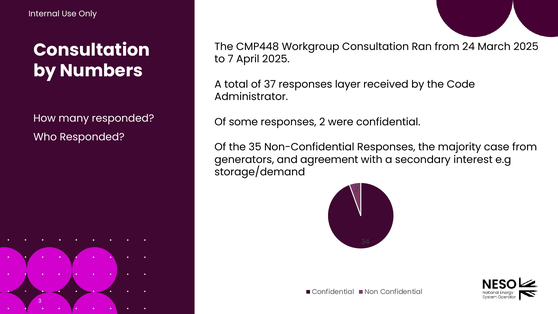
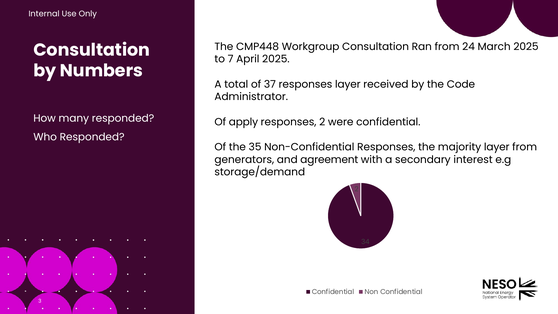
some: some -> apply (243, 122)
majority case: case -> layer (497, 147)
